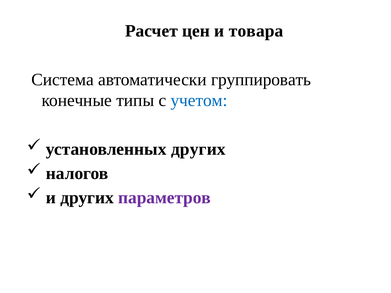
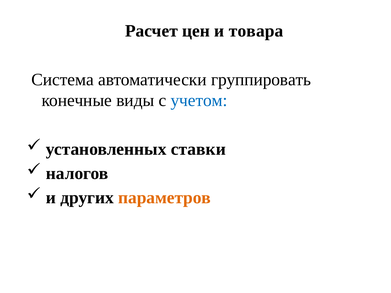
типы: типы -> виды (135, 100)
установленных других: других -> ставки (198, 149)
параметров colour: purple -> orange (165, 198)
